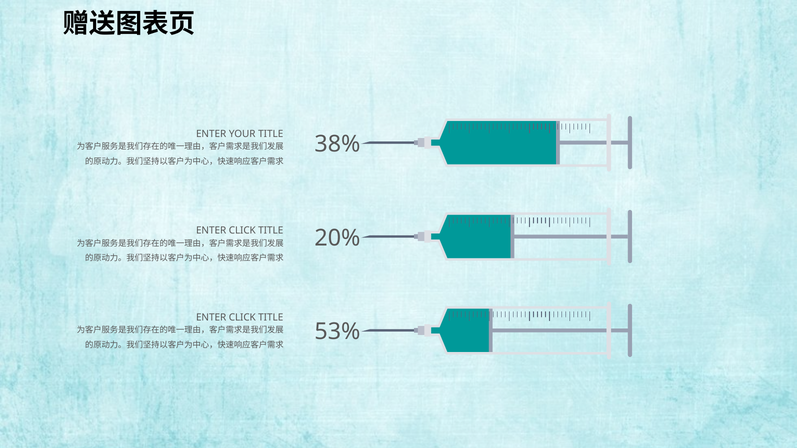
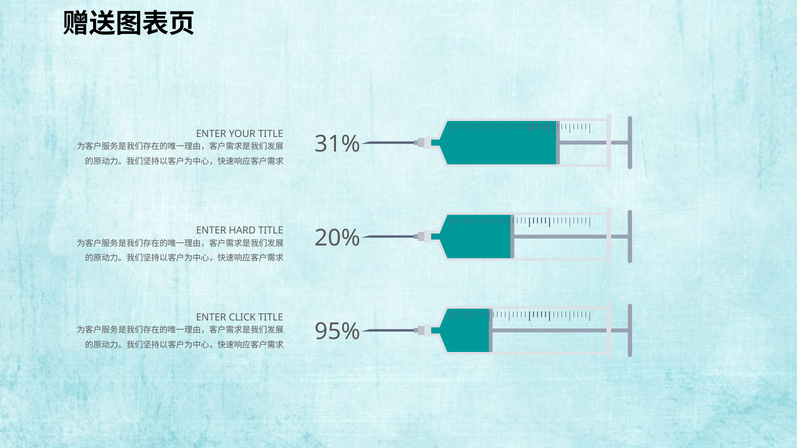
38%: 38% -> 31% (337, 144)
CLICK: CLICK -> HARD (242, 231)
53%: 53% -> 95% (337, 332)
